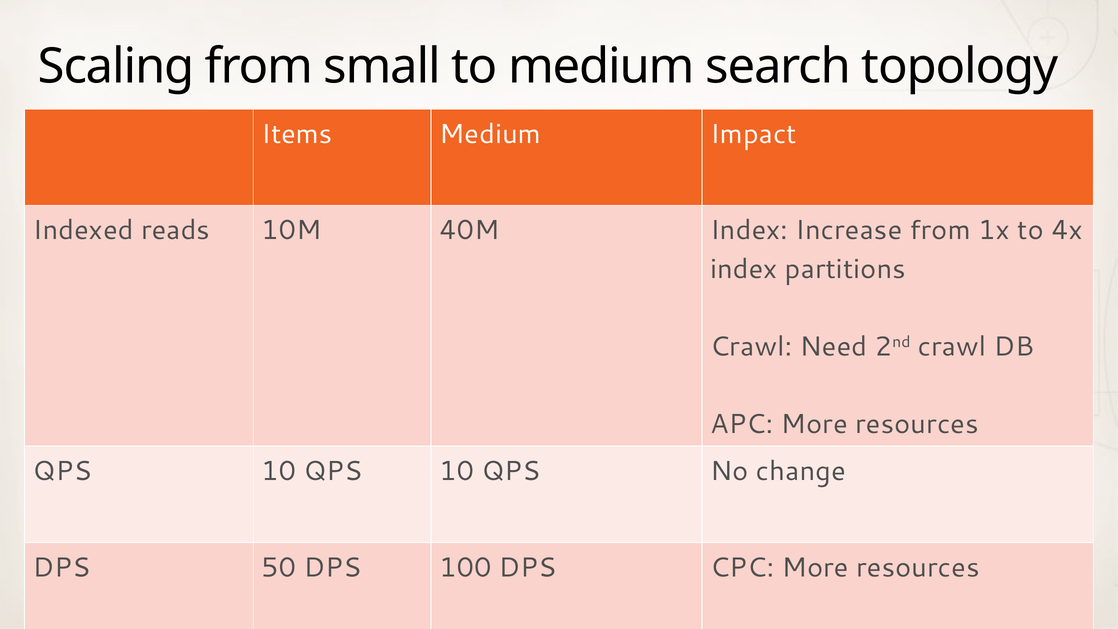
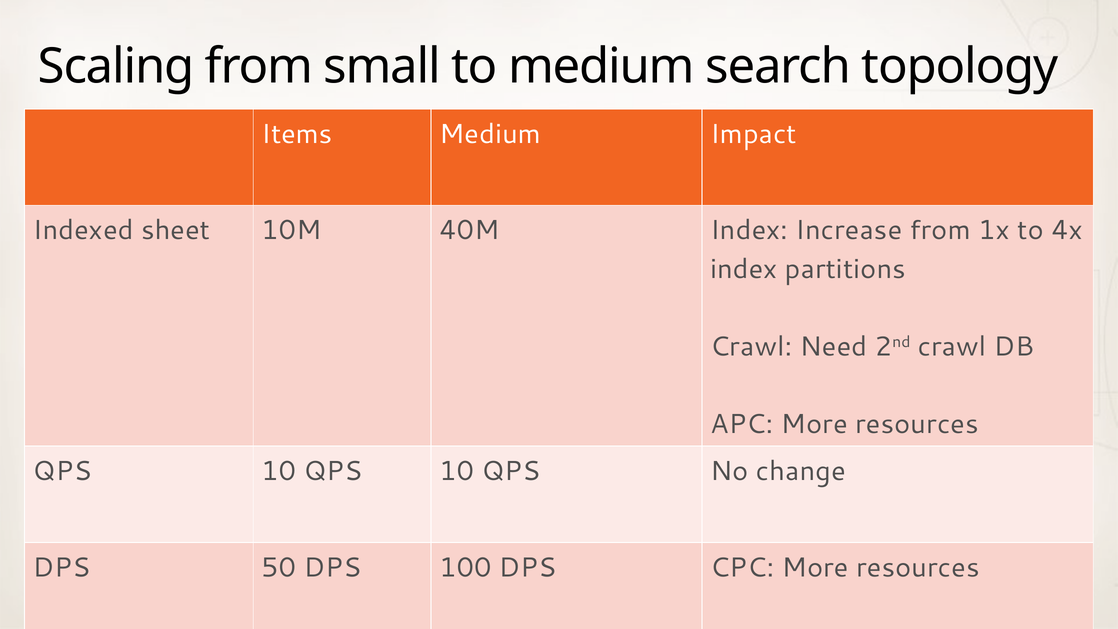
reads: reads -> sheet (176, 230)
